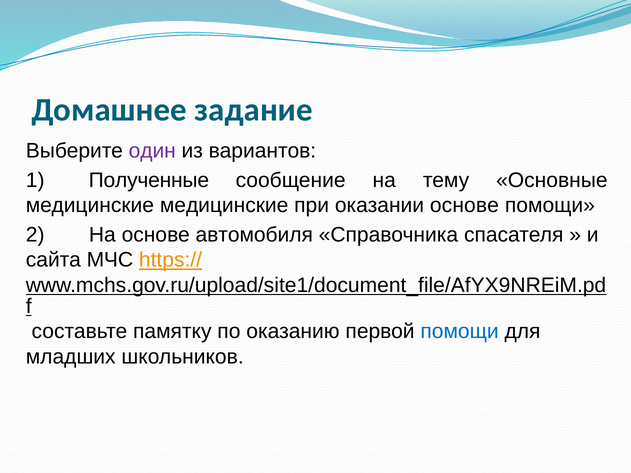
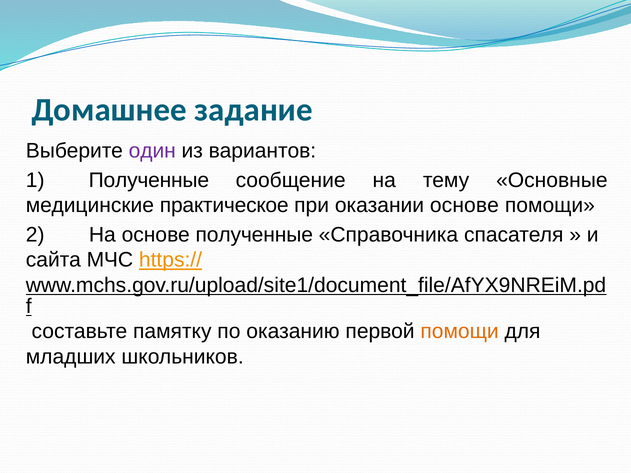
медицинские медицинские: медицинские -> практическое (224, 205)
основе автомобиля: автомобиля -> полученные (254, 235)
помощи colour: blue -> orange (460, 332)
